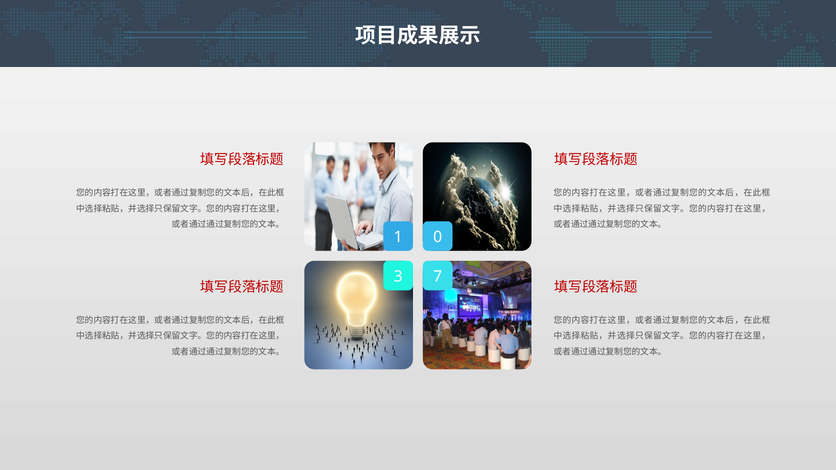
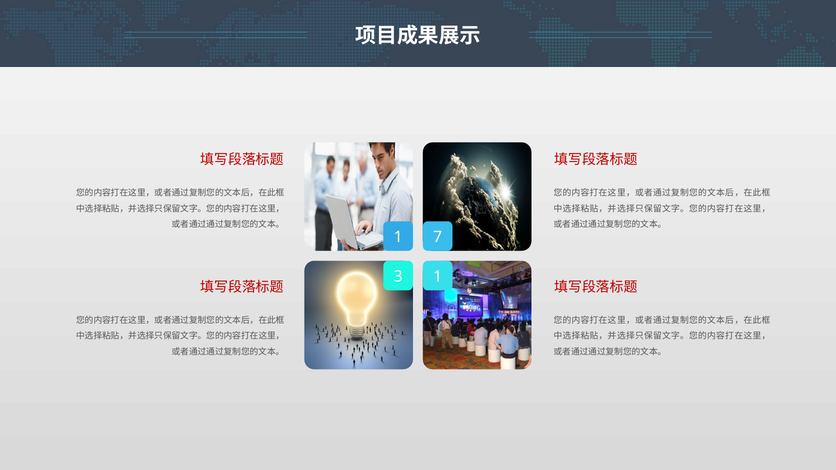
0: 0 -> 7 (438, 237)
3 7: 7 -> 1 (438, 277)
